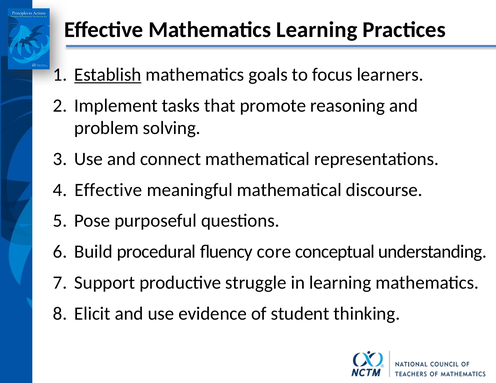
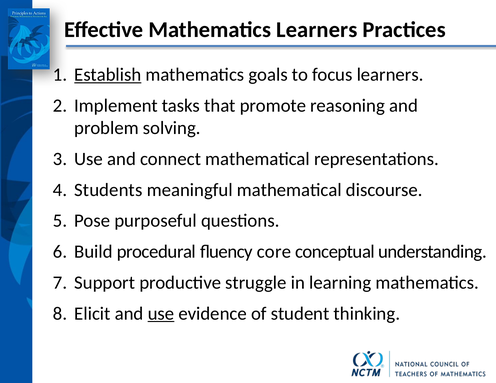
Mathematics Learning: Learning -> Learners (317, 30)
4 Effective: Effective -> Students (108, 190)
use underline: none -> present (161, 314)
